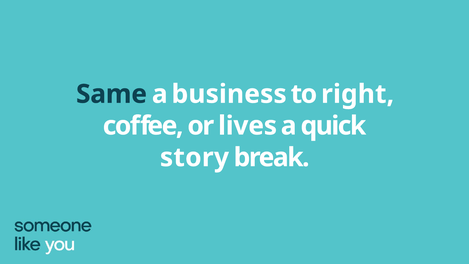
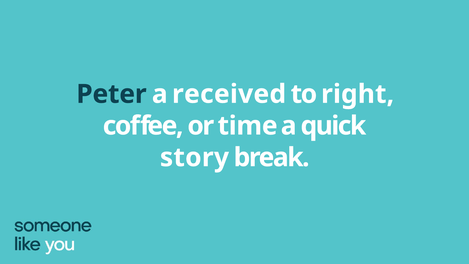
Same: Same -> Peter (111, 94)
business: business -> received (229, 94)
lives: lives -> time (248, 126)
